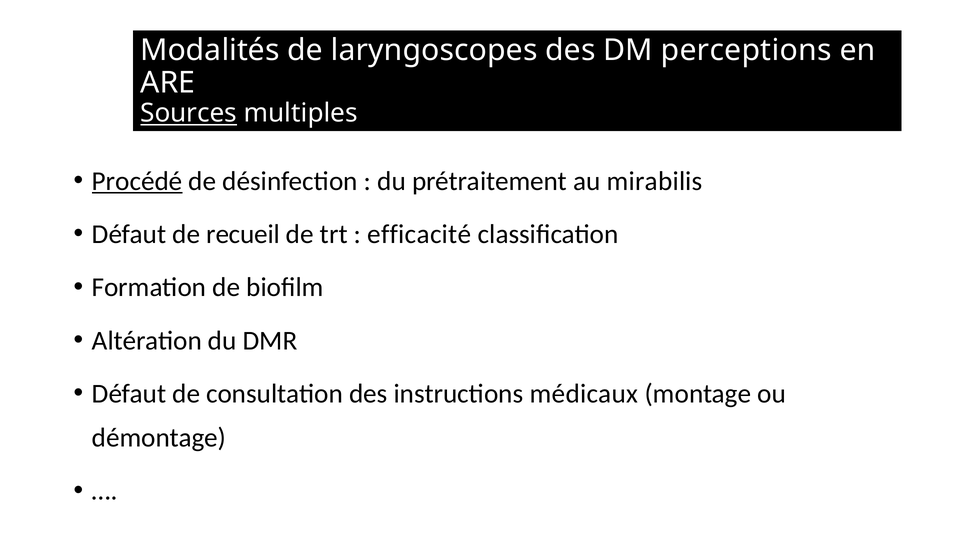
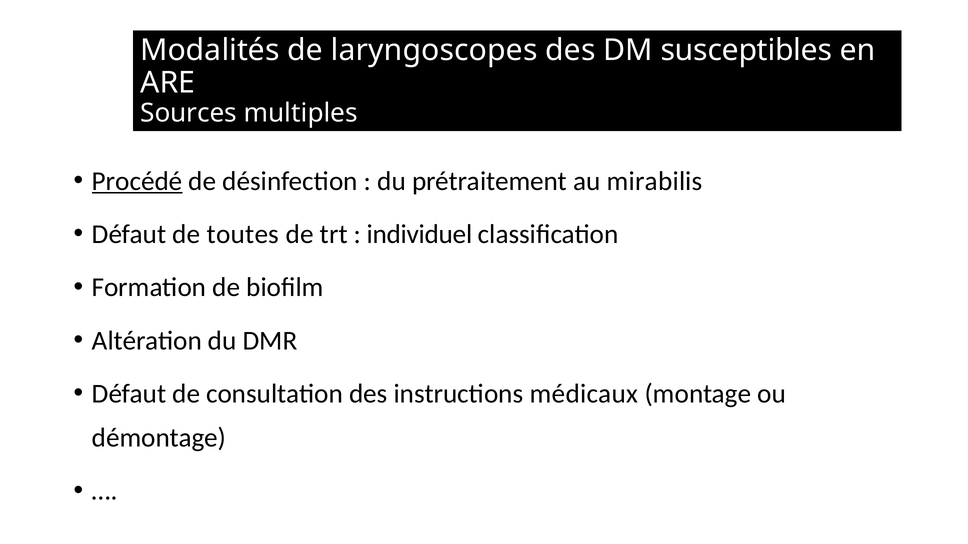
perceptions: perceptions -> susceptibles (746, 50)
Sources underline: present -> none (189, 113)
recueil: recueil -> toutes (243, 235)
efficacité: efficacité -> individuel (420, 235)
